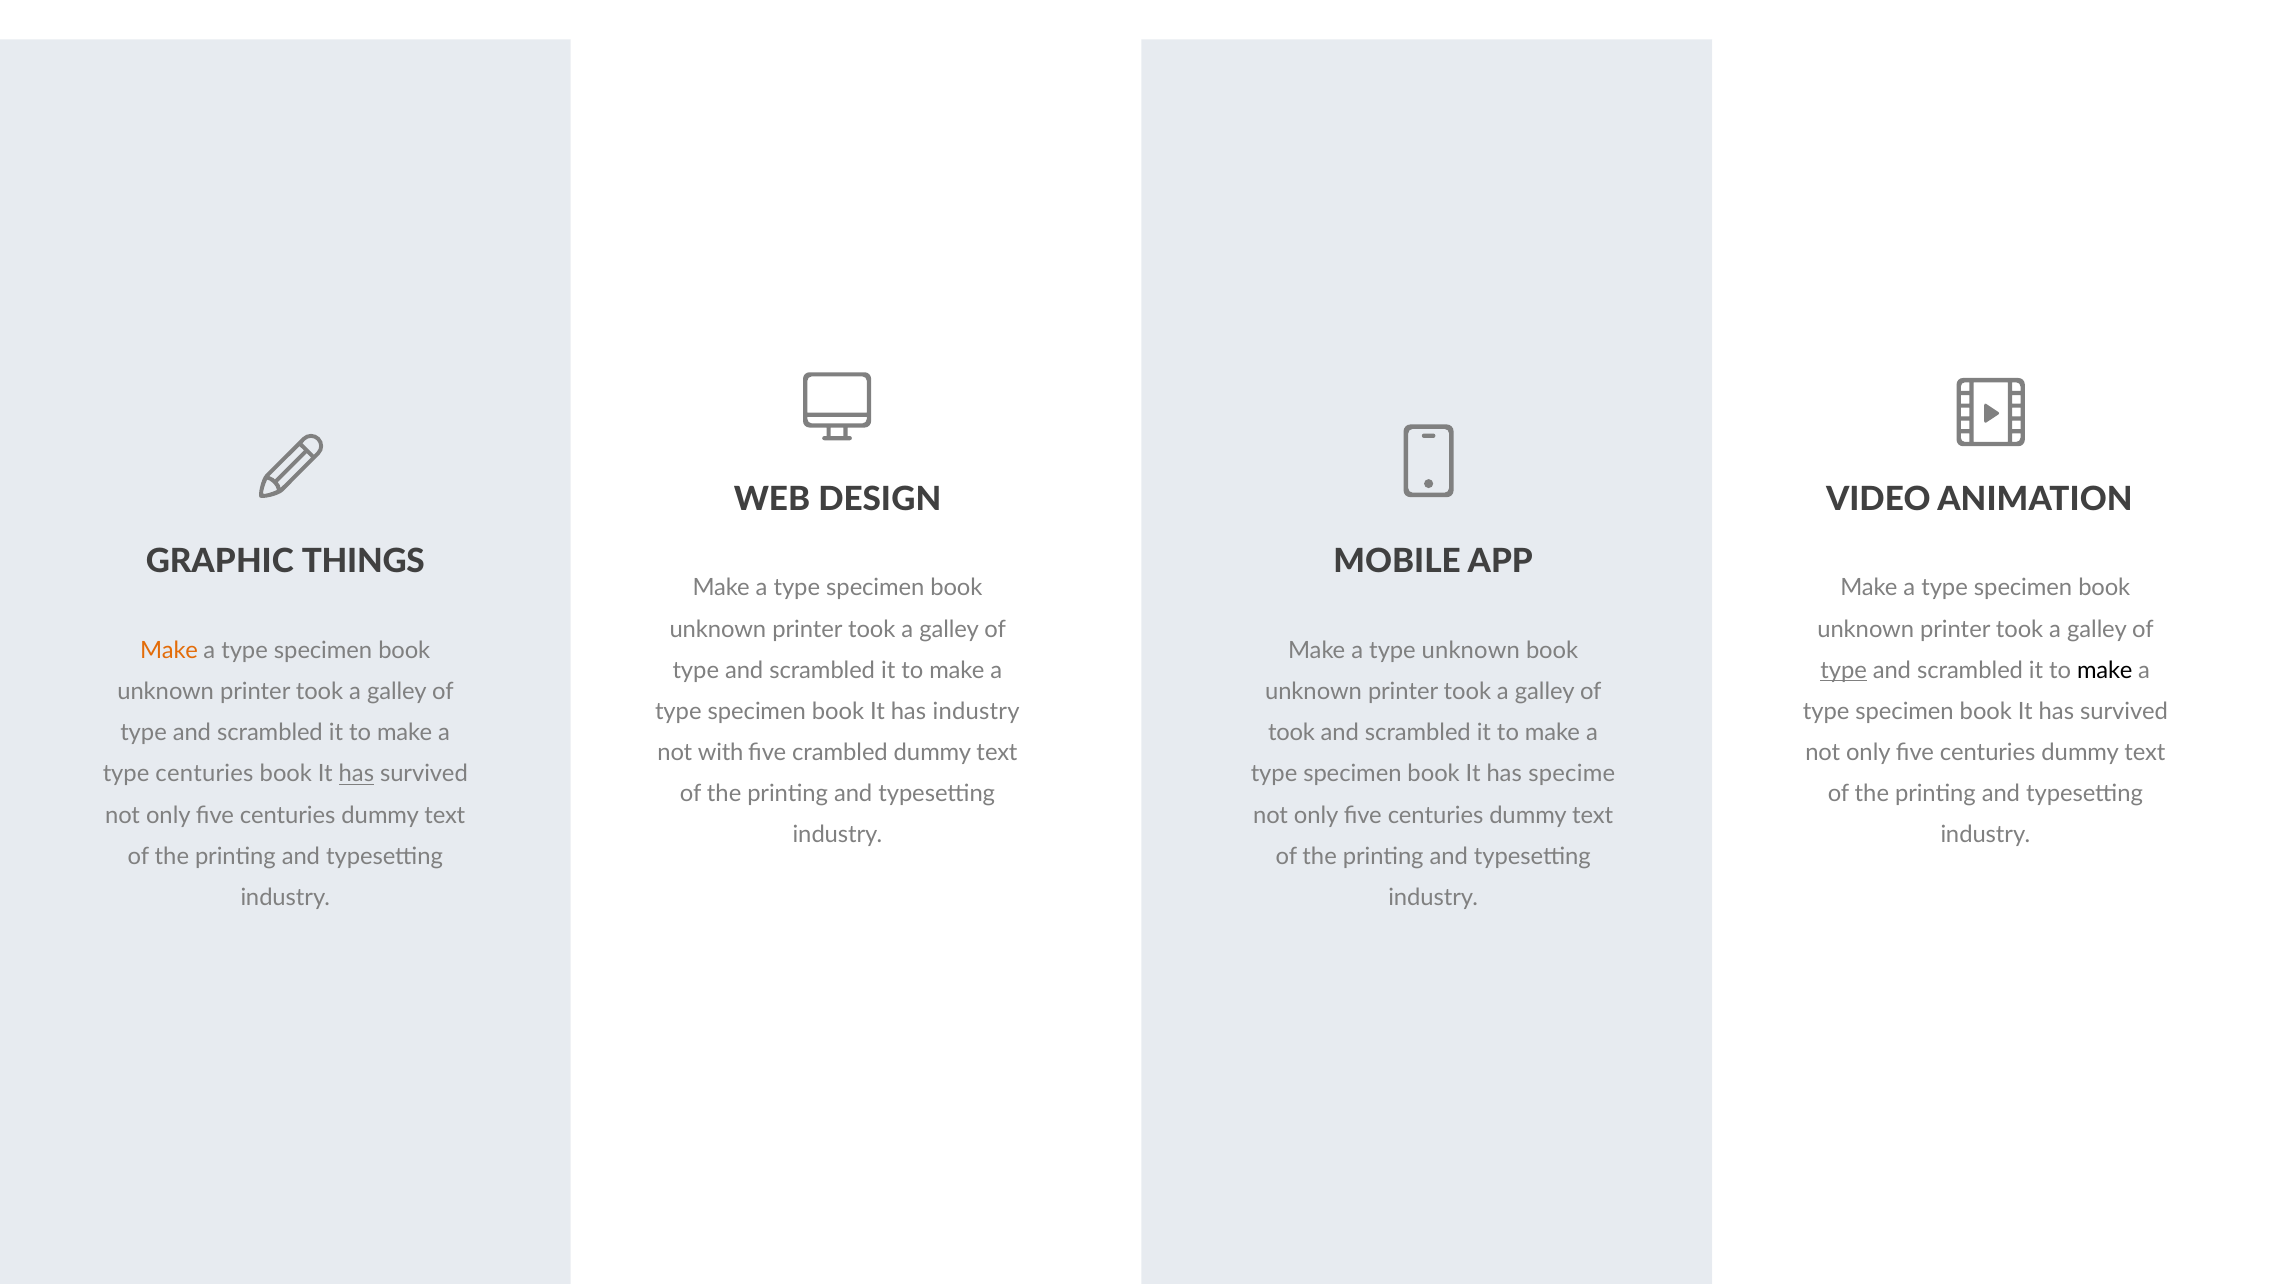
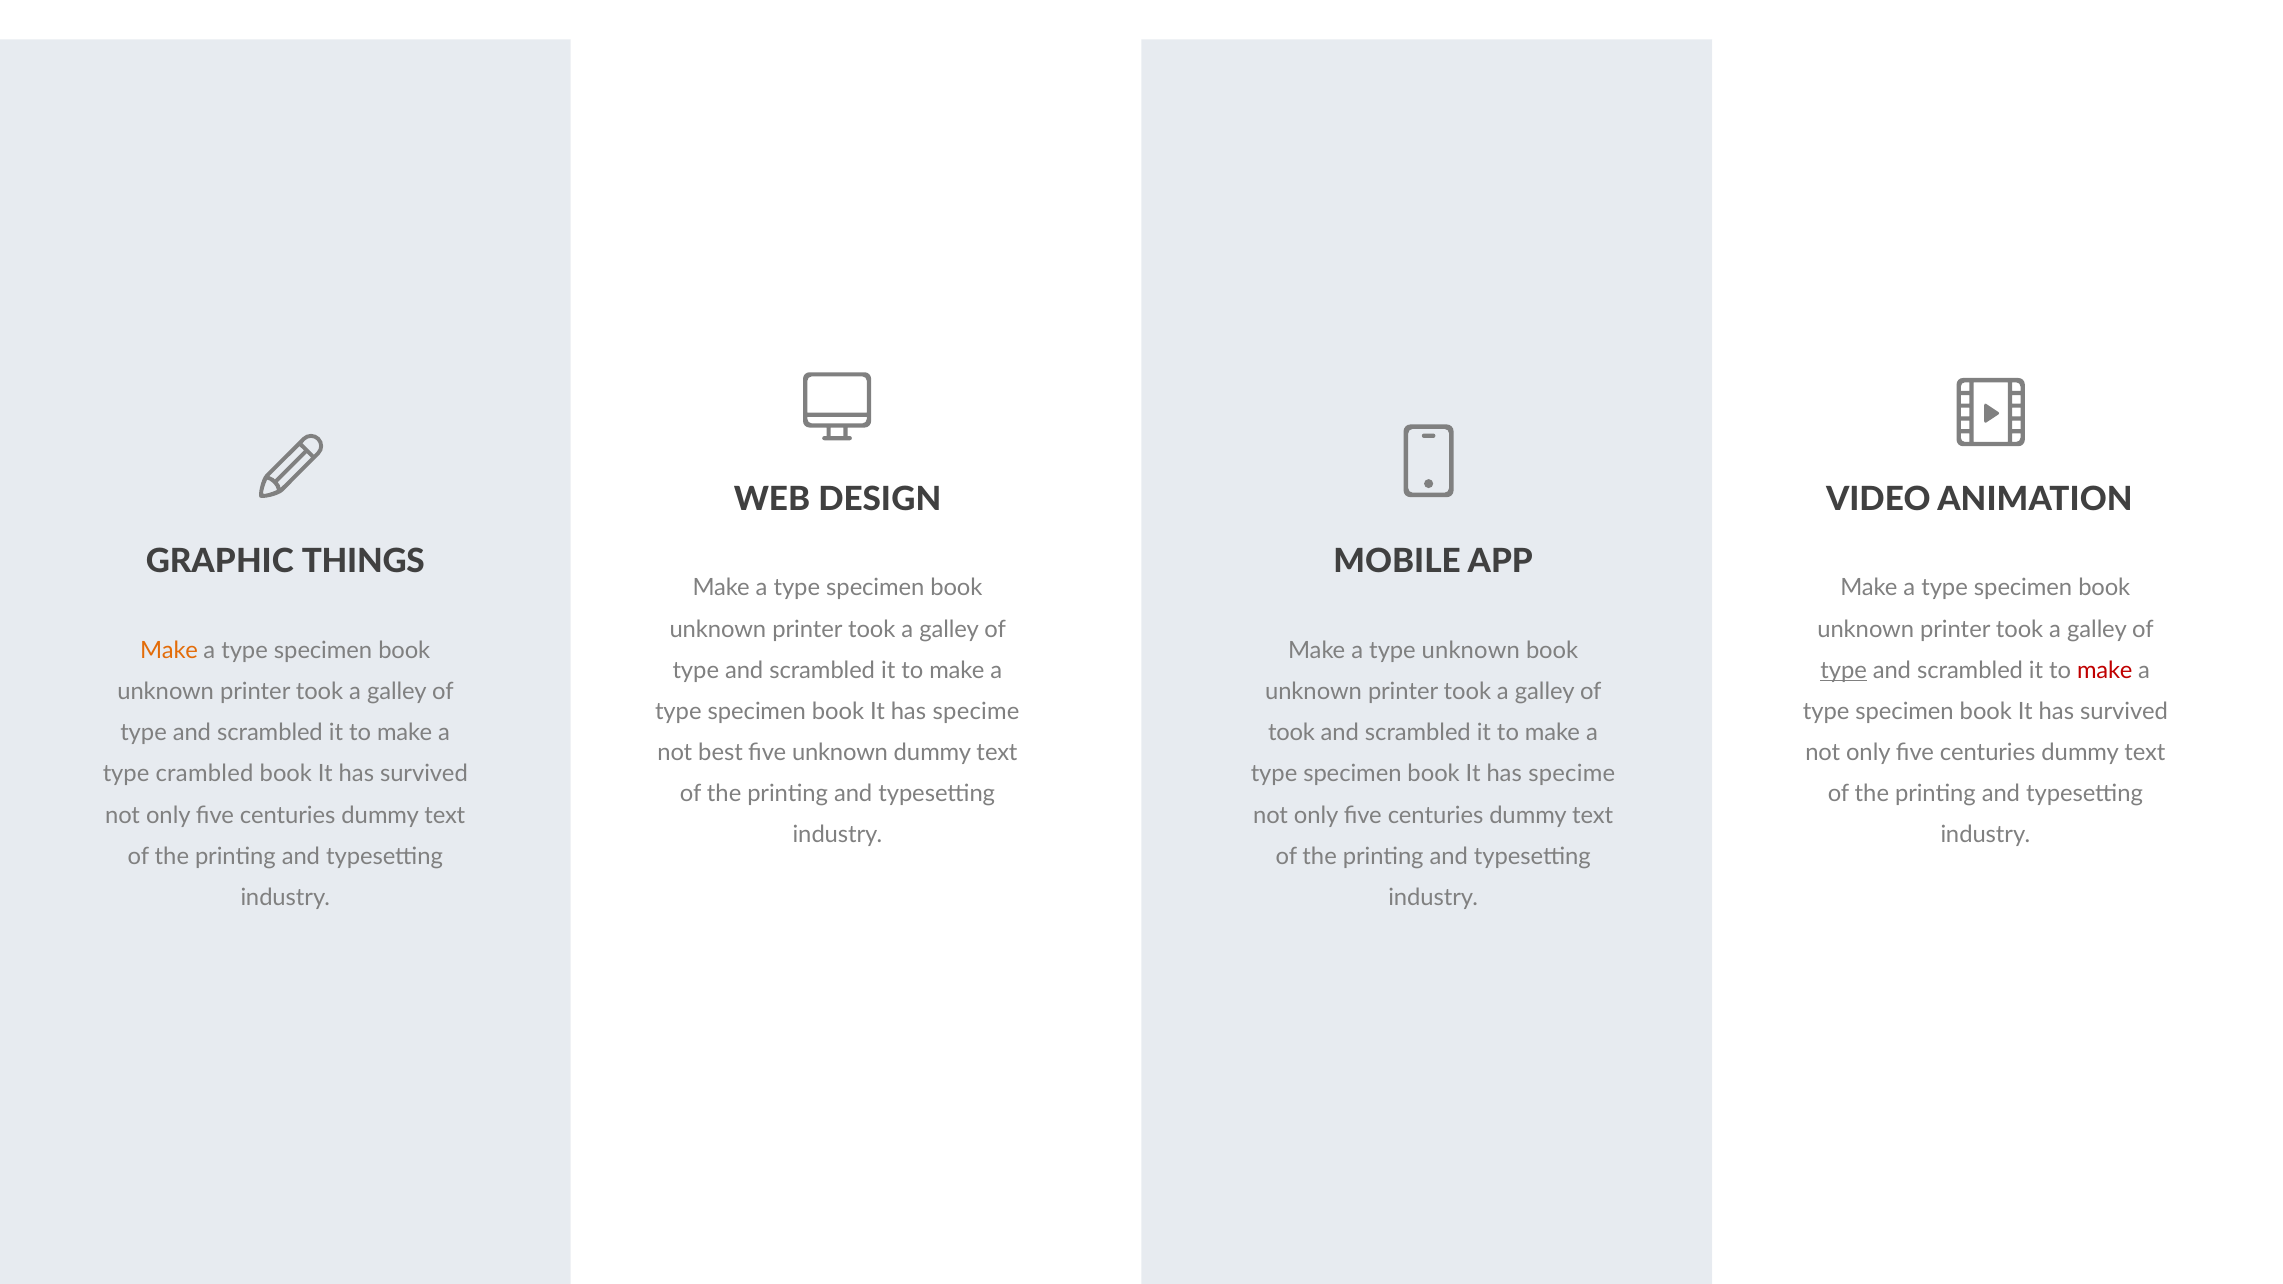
make colour: black -> red (2105, 670)
industry: industry -> specime (976, 712)
with: with -> best (721, 753)
five crambled: crambled -> unknown (840, 753)
type centuries: centuries -> crambled (204, 774)
has underline: present -> none (356, 774)
